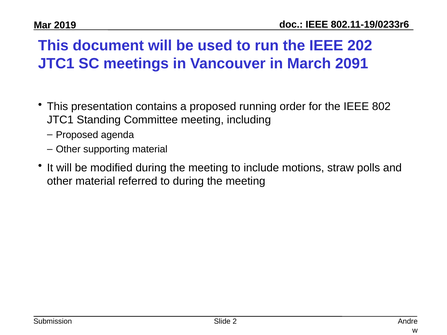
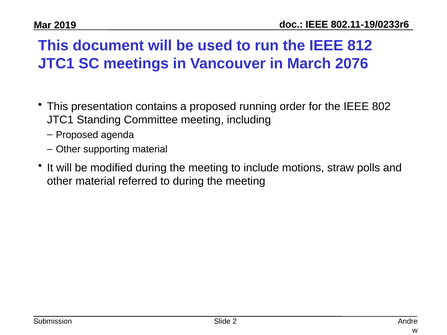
202: 202 -> 812 (360, 46)
2091: 2091 -> 2076 (352, 64)
